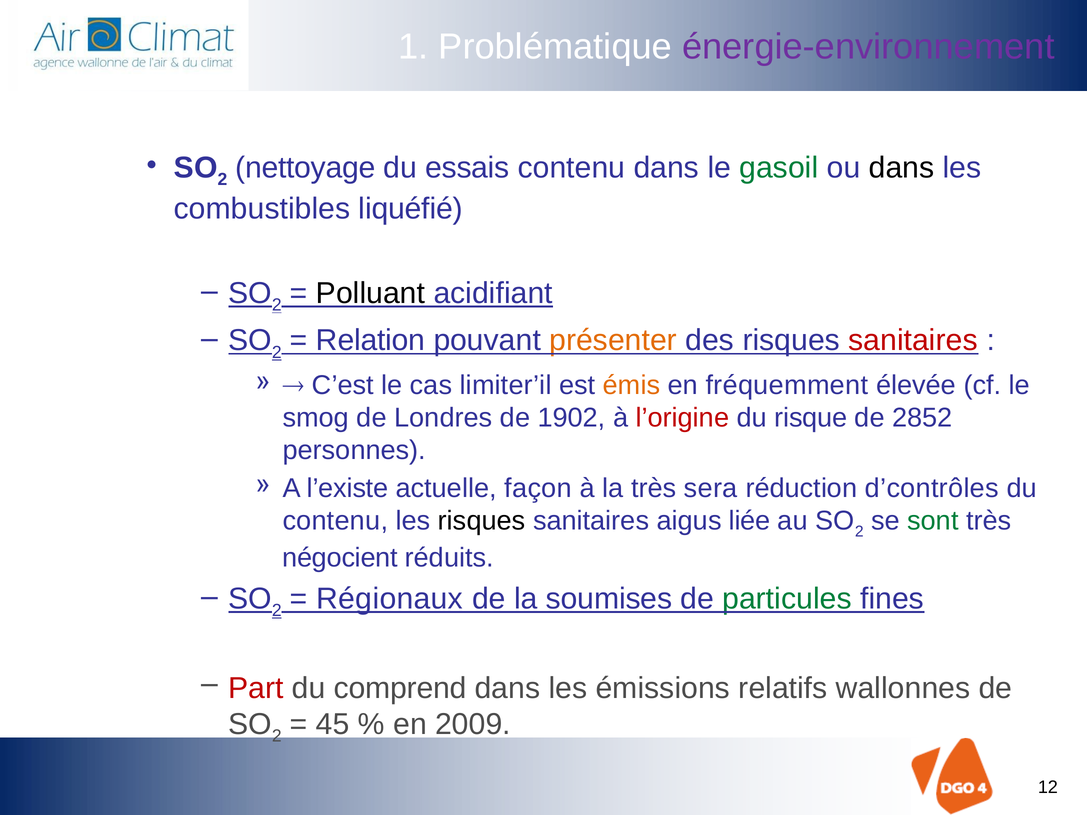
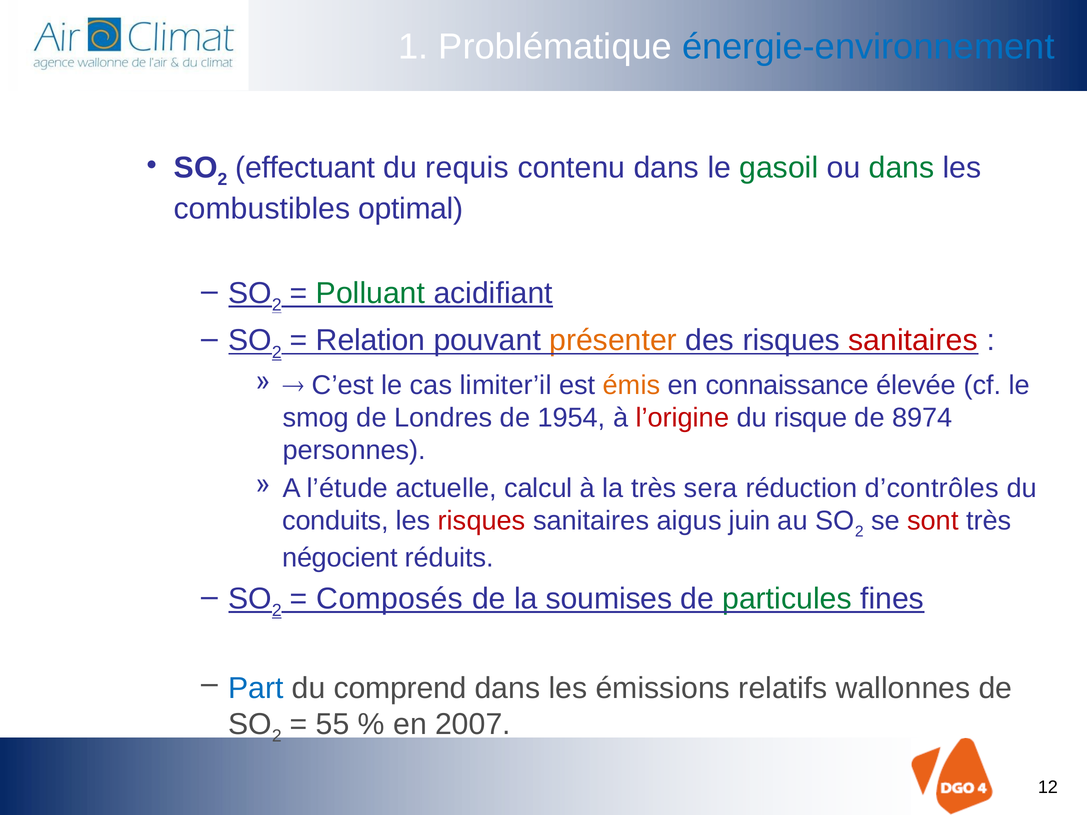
énergie-environnement colour: purple -> blue (868, 47)
nettoyage: nettoyage -> effectuant (305, 168)
essais: essais -> requis (467, 168)
dans colour: black -> green (901, 168)
liquéfié: liquéfié -> optimal (411, 209)
Polluant colour: black -> green (370, 293)
fréquemment: fréquemment -> connaissance (787, 385)
1902: 1902 -> 1954 (572, 418)
2852: 2852 -> 8974 (922, 418)
l’existe: l’existe -> l’étude (347, 488)
façon: façon -> calcul (538, 488)
contenu: contenu -> conduits (336, 521)
risques colour: black -> red (482, 521)
liée: liée -> juin (750, 521)
sont colour: green -> red (933, 521)
Régionaux: Régionaux -> Composés (390, 599)
Part colour: red -> blue (256, 688)
45: 45 -> 55 (333, 725)
2009: 2009 -> 2007 (473, 725)
